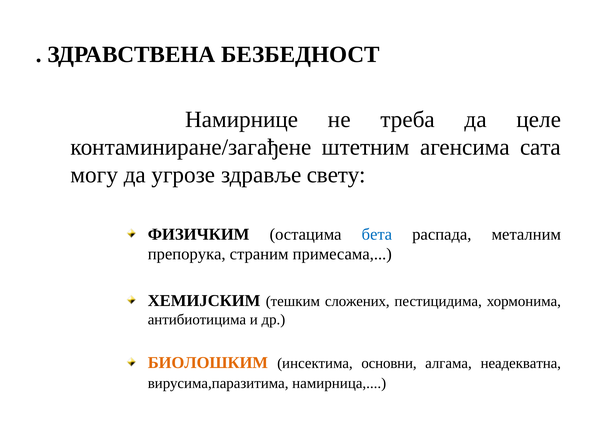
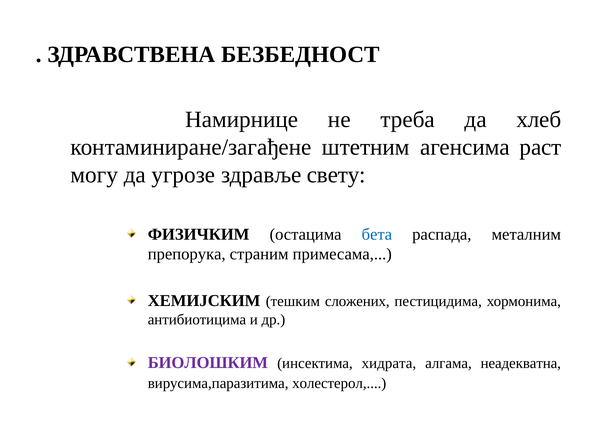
целе: целе -> хлеб (539, 119)
сата: сата -> раст (540, 147)
БИОЛОШКИМ colour: orange -> purple (208, 363)
основни: основни -> хидрата (389, 363)
намирница: намирница -> холестерол (339, 383)
